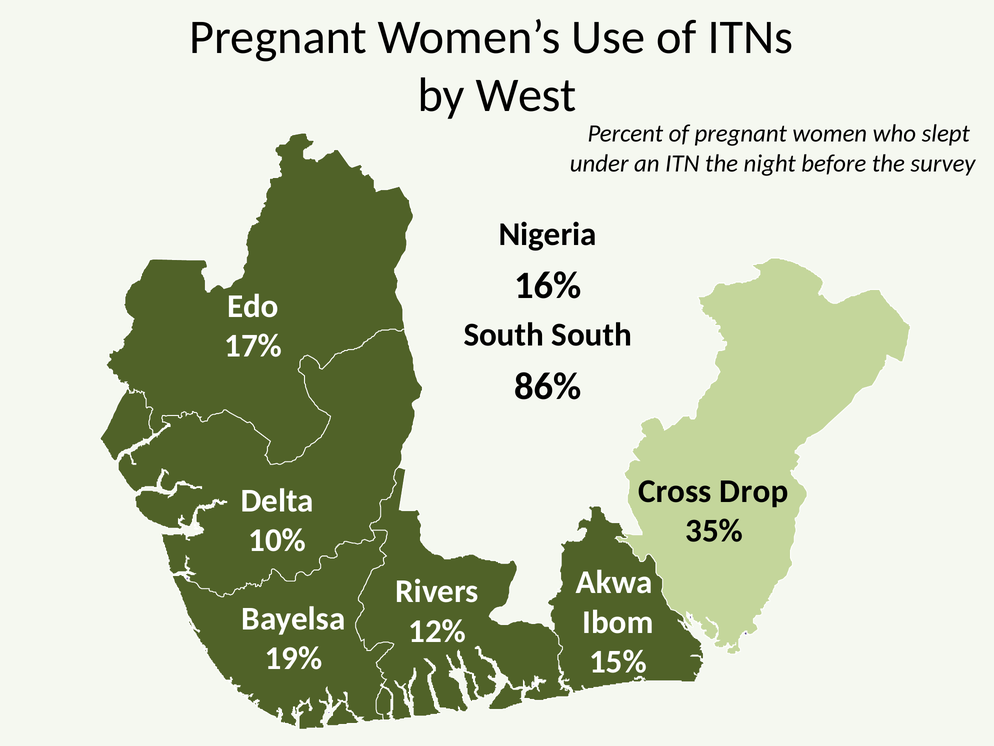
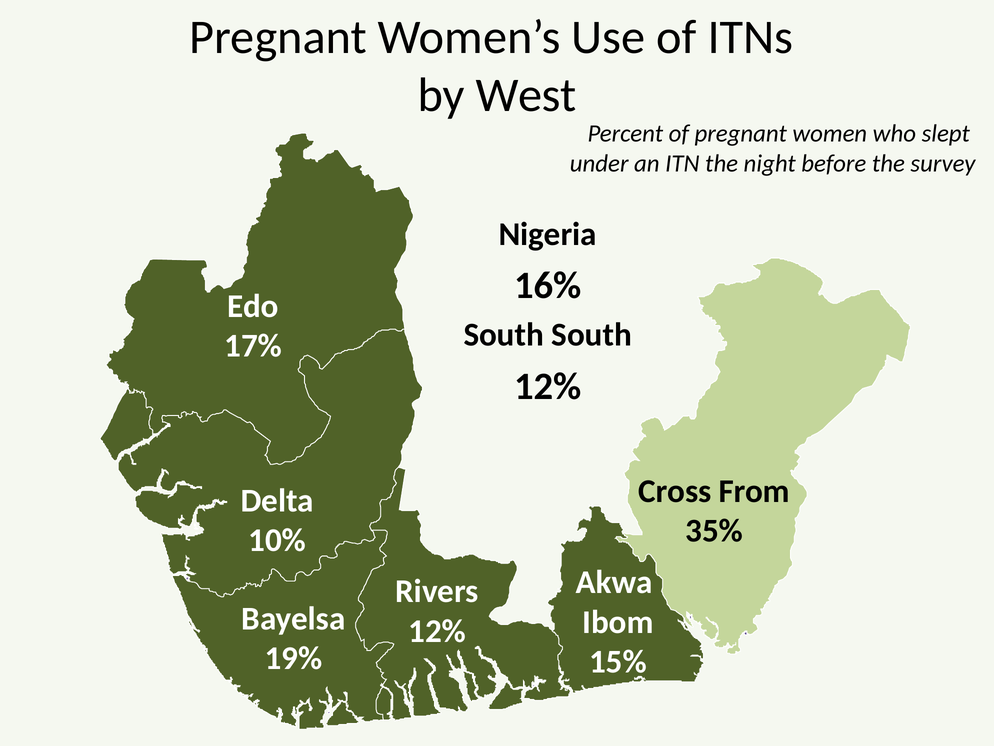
86%: 86% -> 12% (548, 386)
Drop: Drop -> From (754, 491)
